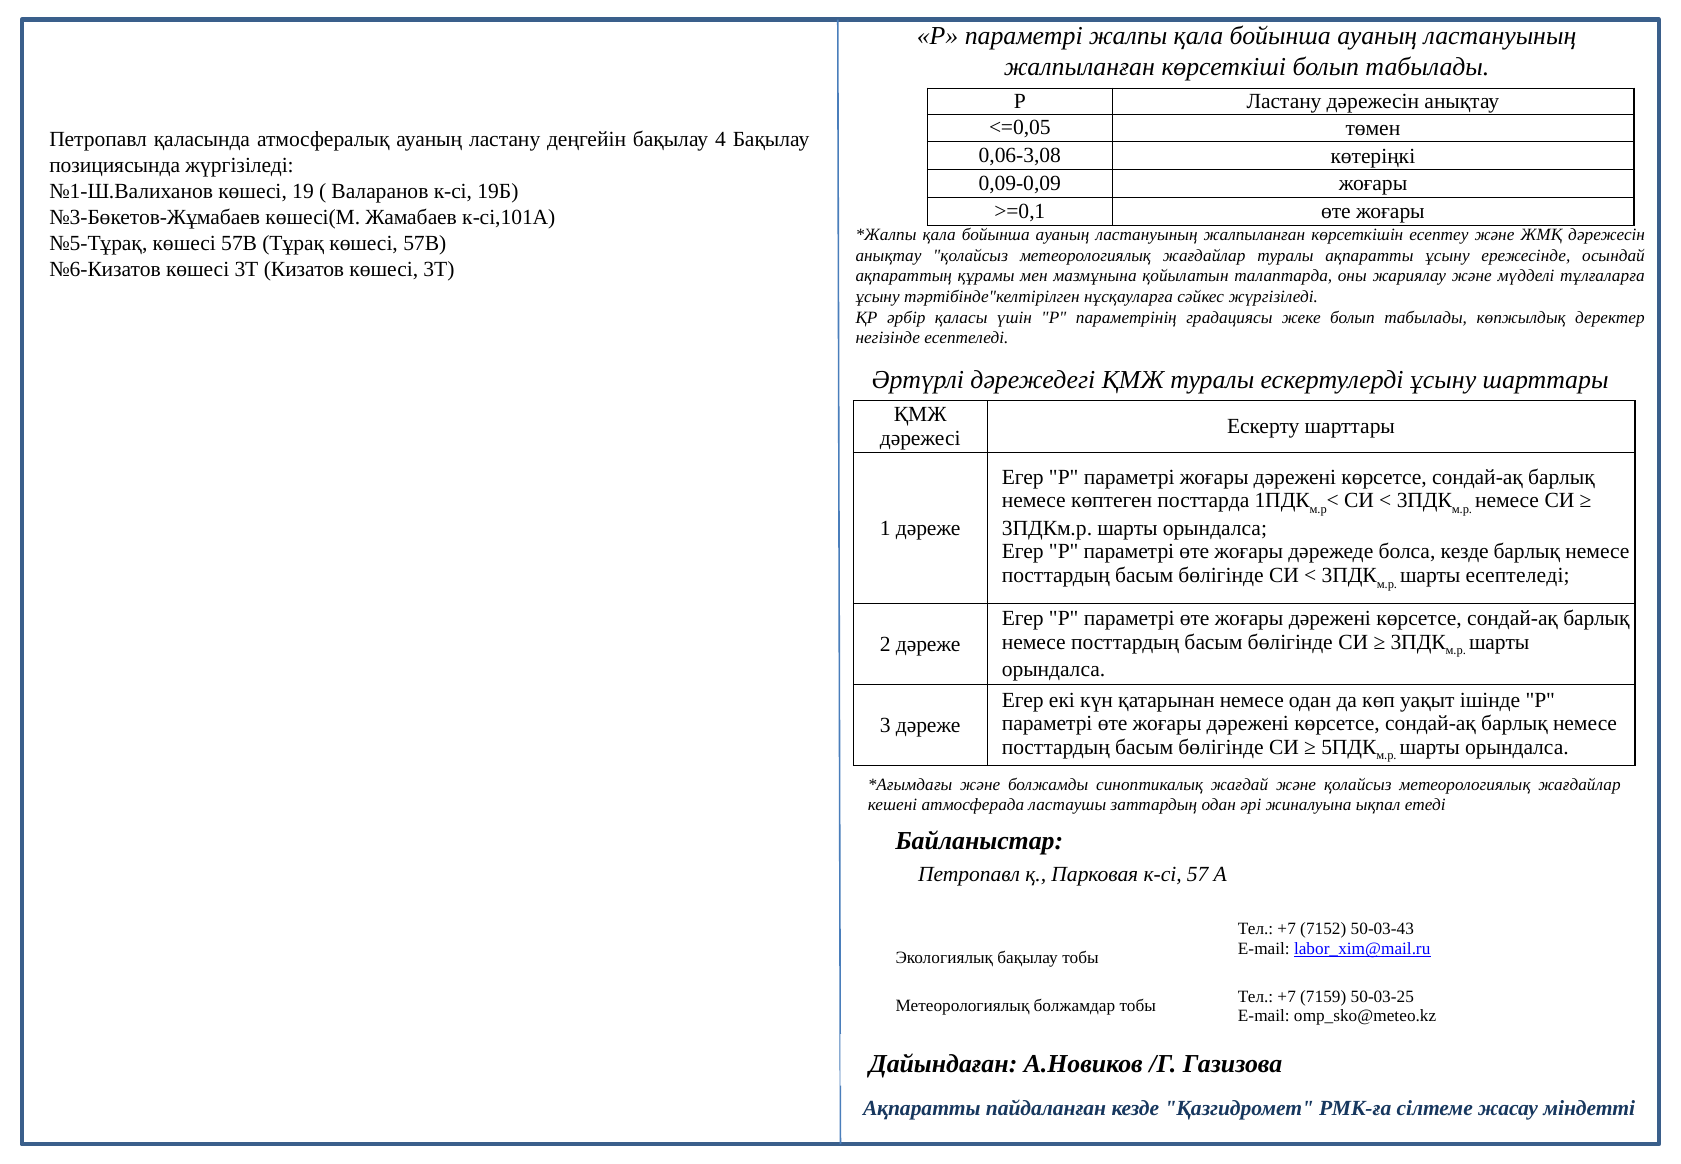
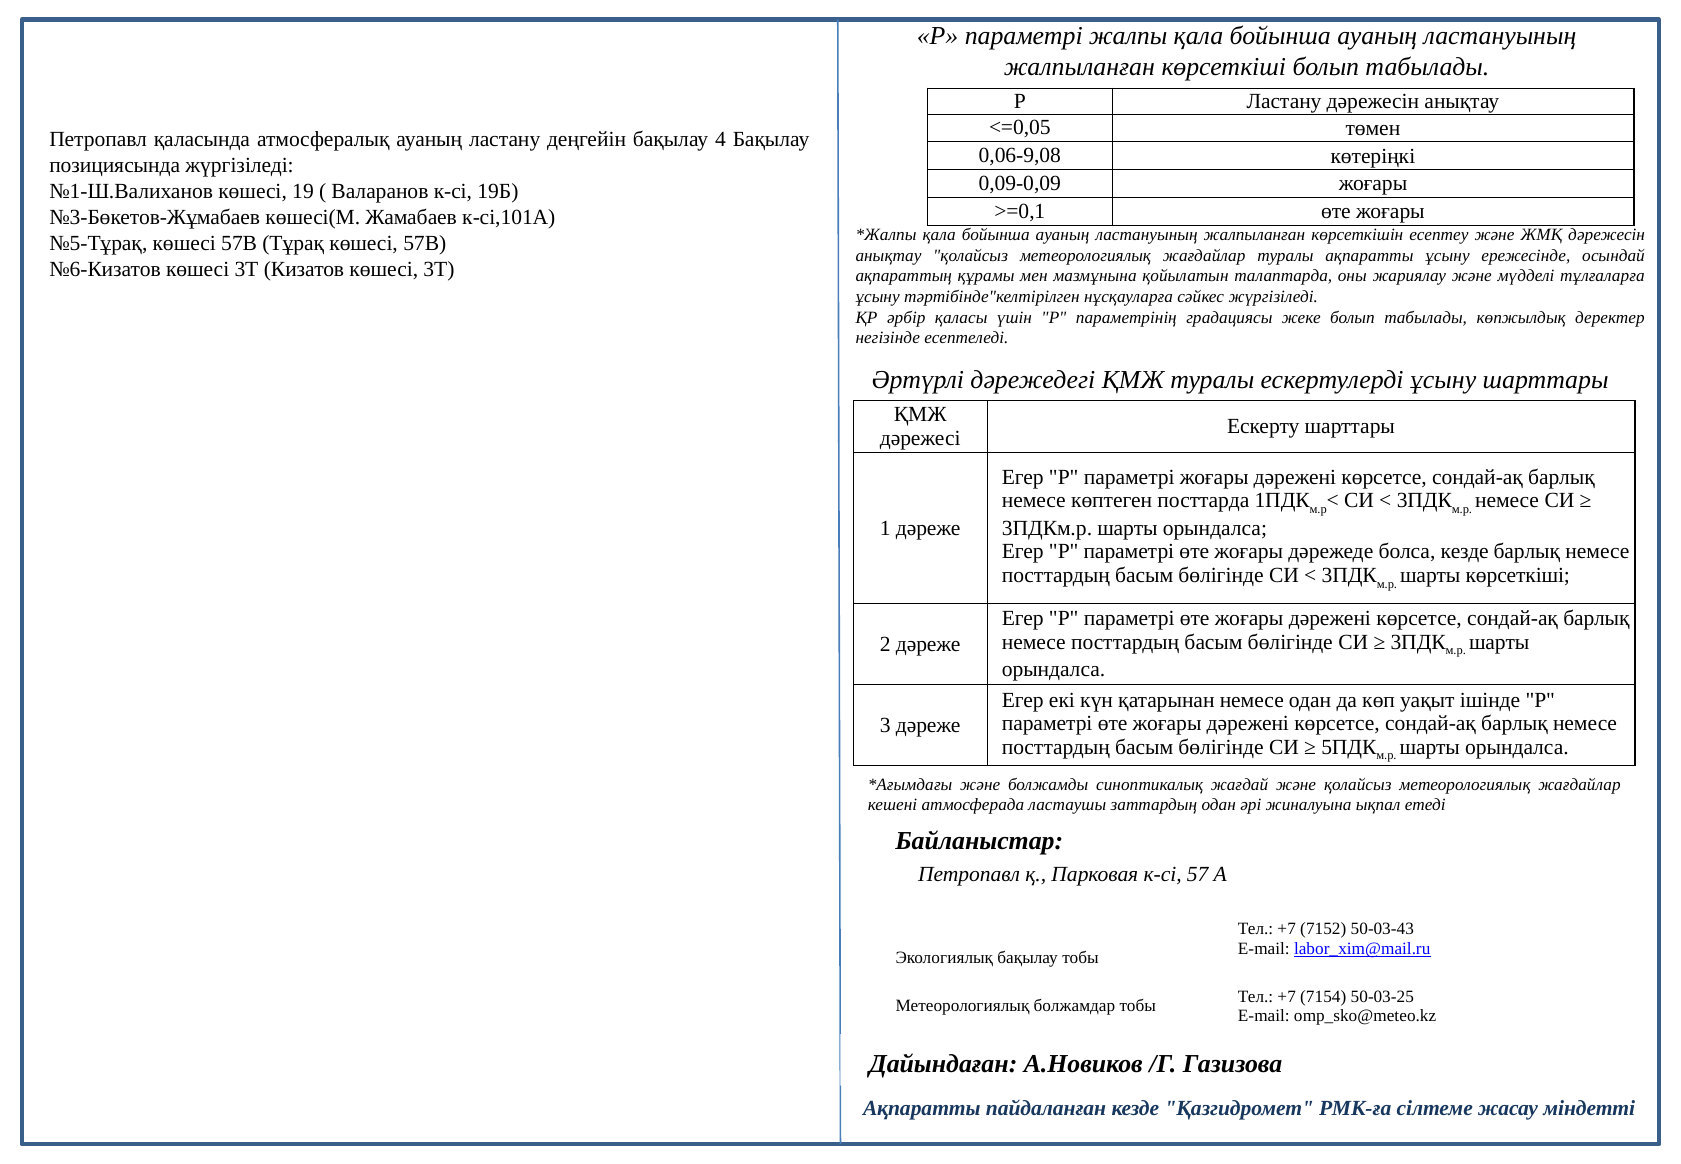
0,06-3,08: 0,06-3,08 -> 0,06-9,08 (1020, 156)
шарты есептеледі: есептеледі -> көрсеткіші (1518, 575)
7159: 7159 -> 7154 (1323, 996)
